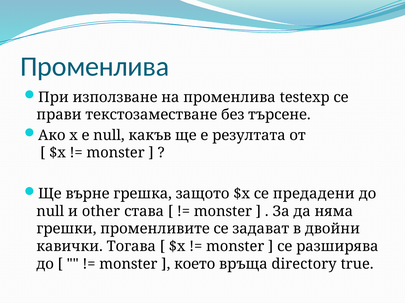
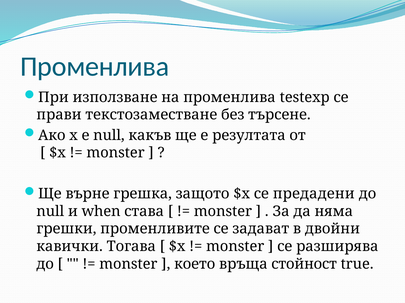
other: other -> when (101, 212)
directory: directory -> стойност (304, 265)
